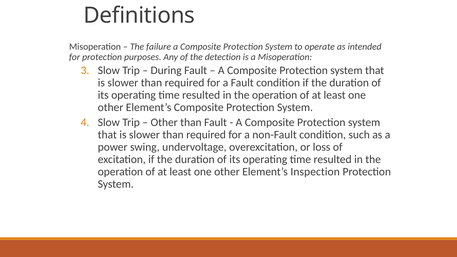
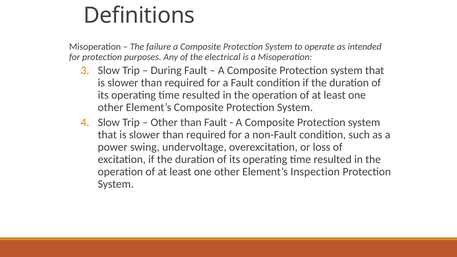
detection: detection -> electrical (223, 57)
